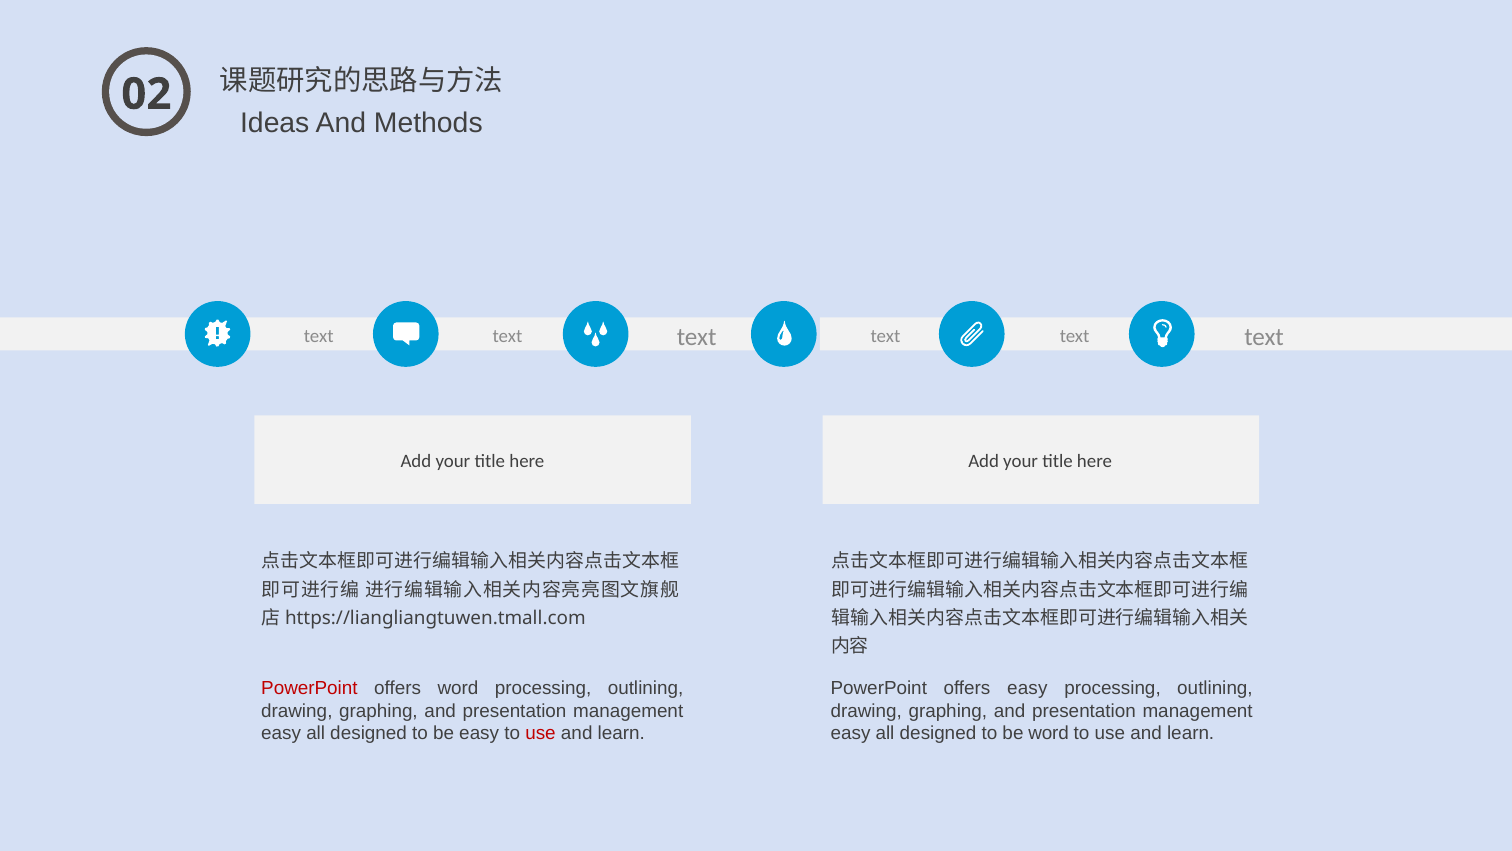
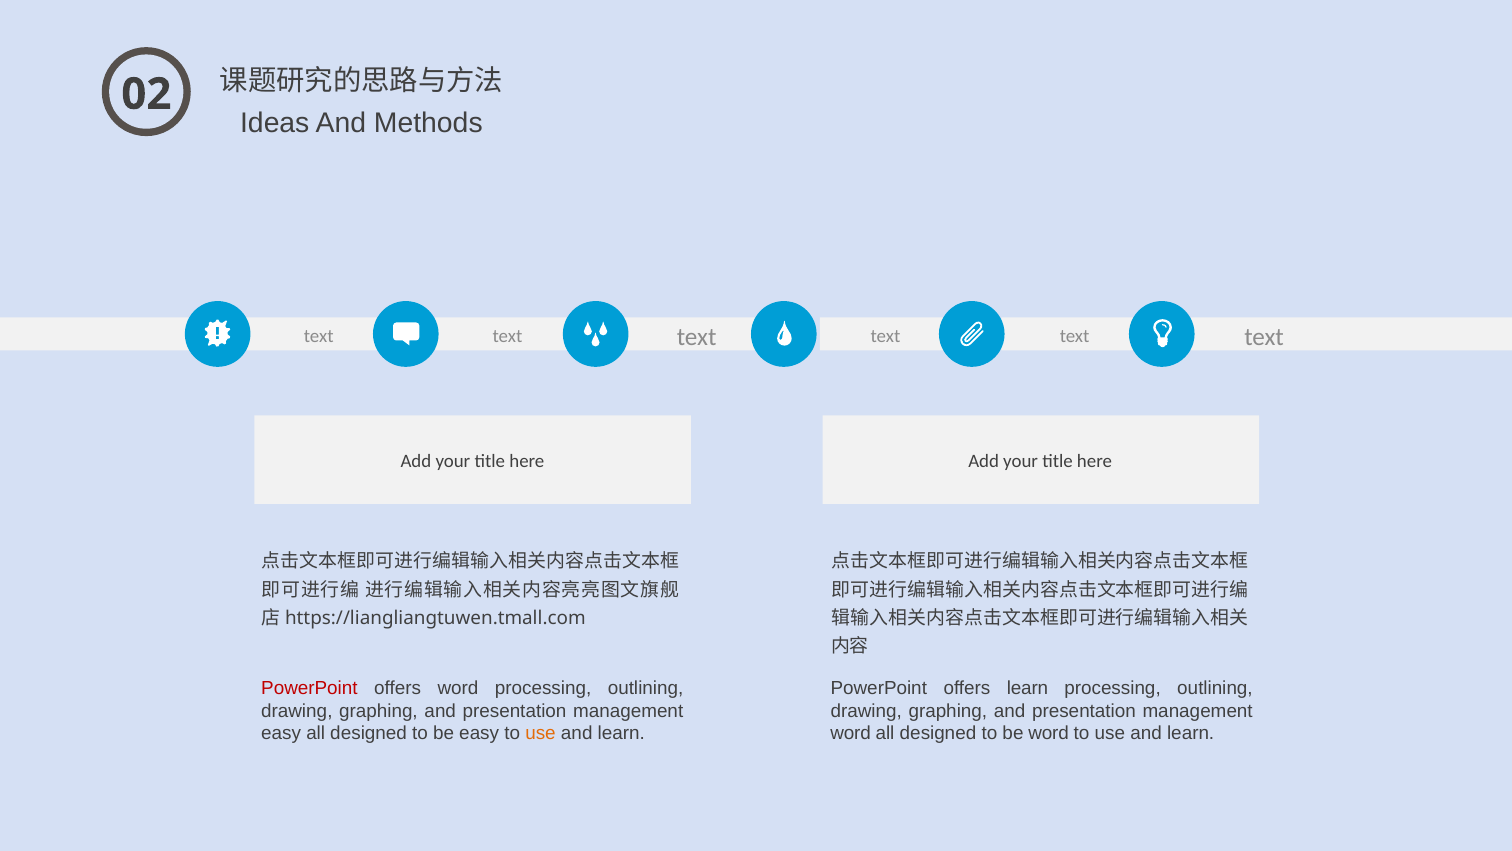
offers easy: easy -> learn (1027, 688)
use colour: red -> orange (540, 733)
easy: easy -> word (851, 733)
